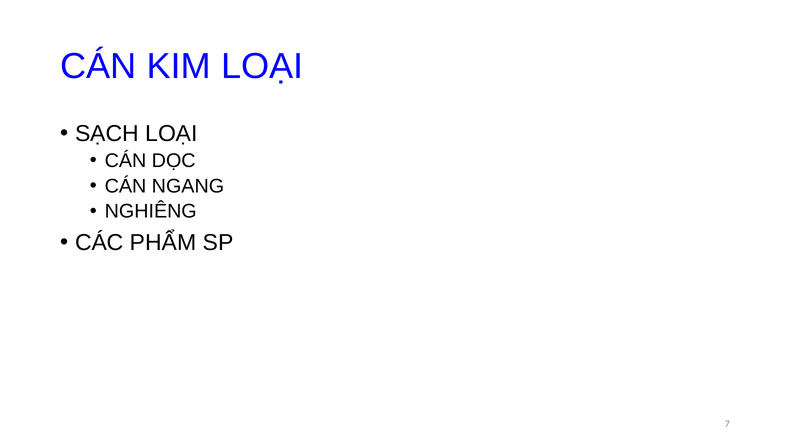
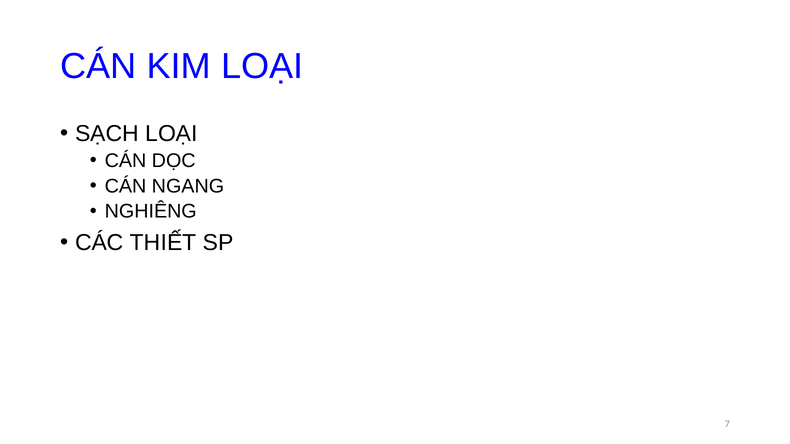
PHẨM: PHẨM -> THIẾT (163, 243)
